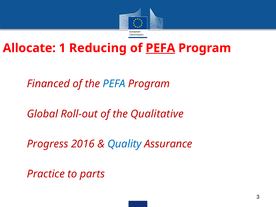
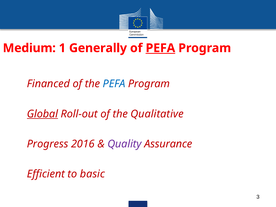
Allocate: Allocate -> Medium (29, 48)
Reducing: Reducing -> Generally (98, 48)
Global underline: none -> present (42, 114)
Quality colour: blue -> purple (125, 144)
Practice: Practice -> Efficient (46, 174)
parts: parts -> basic (92, 174)
